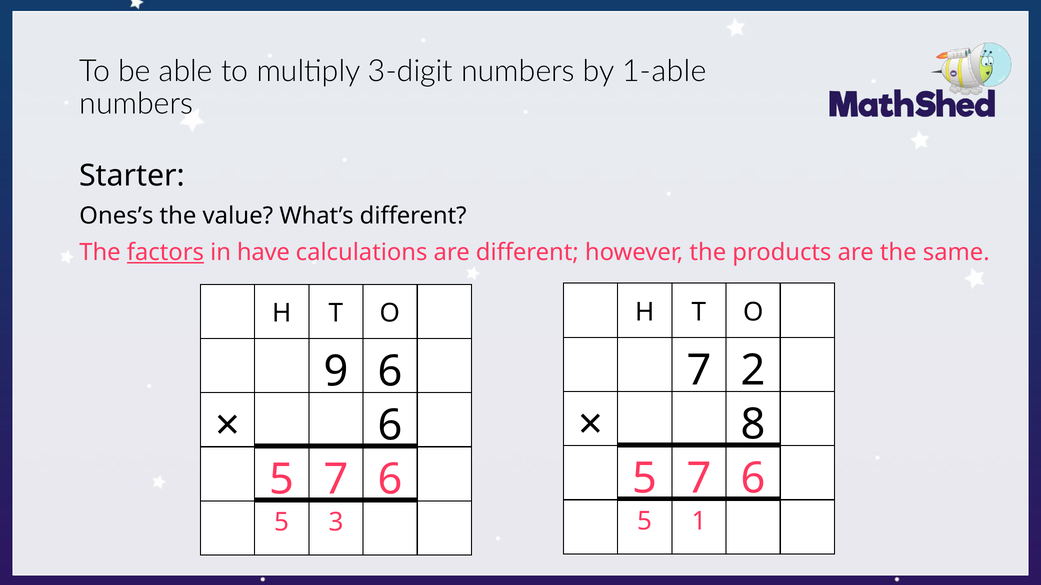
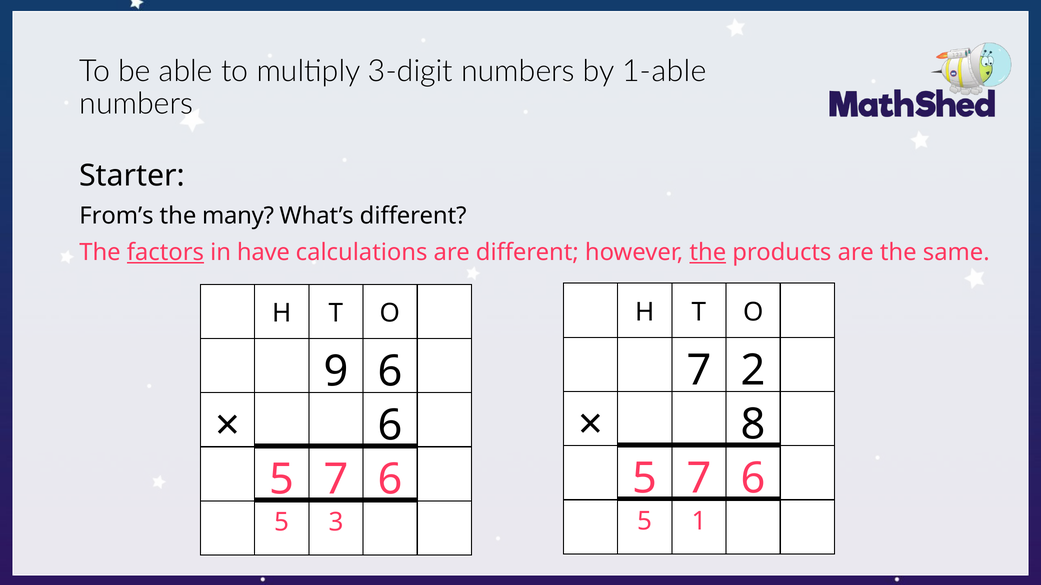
Ones’s: Ones’s -> From’s (116, 216)
value: value -> many (238, 216)
the underline: none -> present (708, 253)
